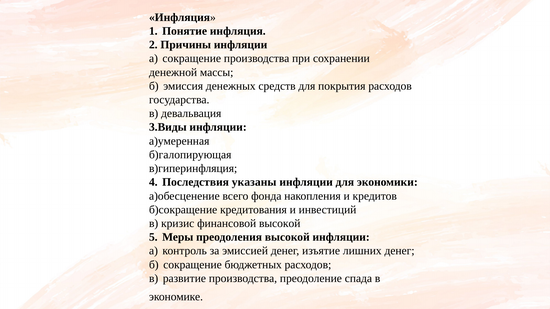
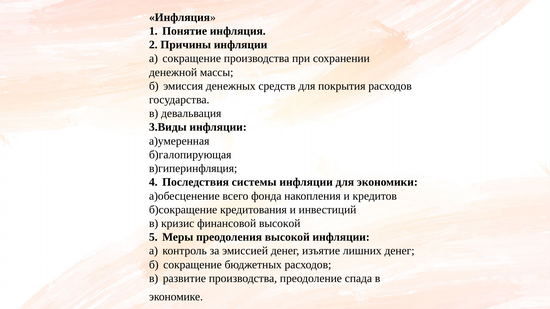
указаны: указаны -> системы (254, 182)
